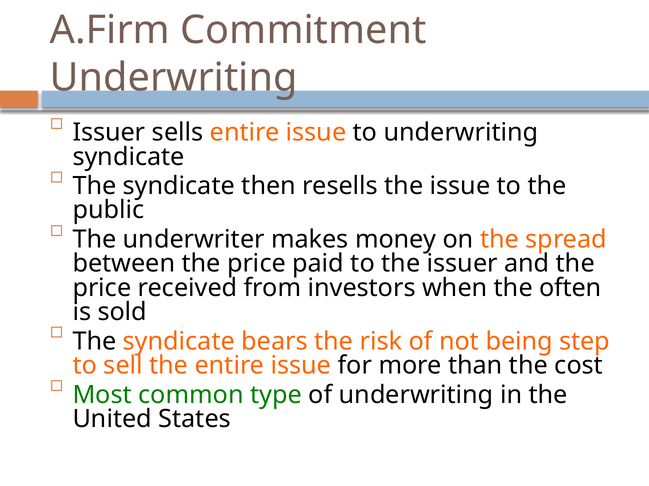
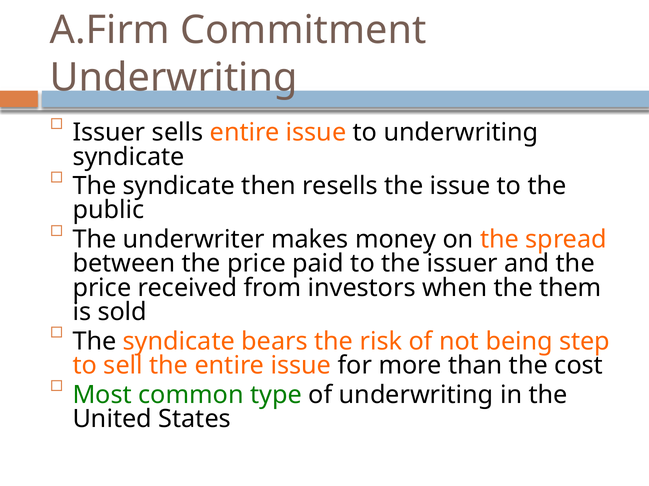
often: often -> them (570, 288)
